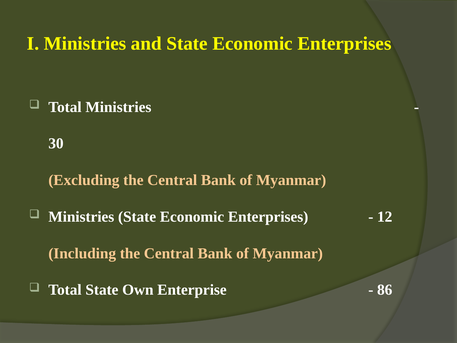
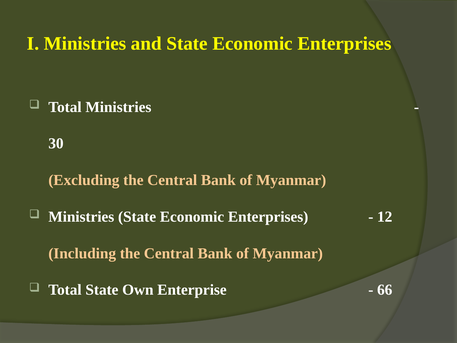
86: 86 -> 66 (385, 290)
